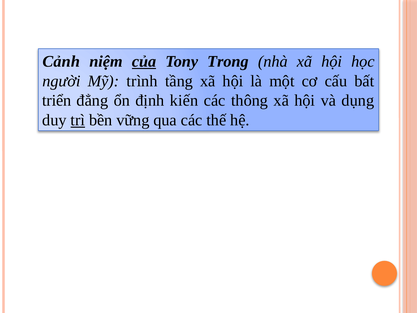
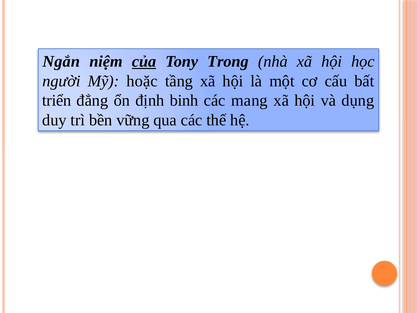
Cảnh: Cảnh -> Ngắn (61, 62)
trình: trình -> hoặc (142, 81)
kiến: kiến -> binh (184, 100)
thông: thông -> mang (249, 100)
trì underline: present -> none (78, 120)
